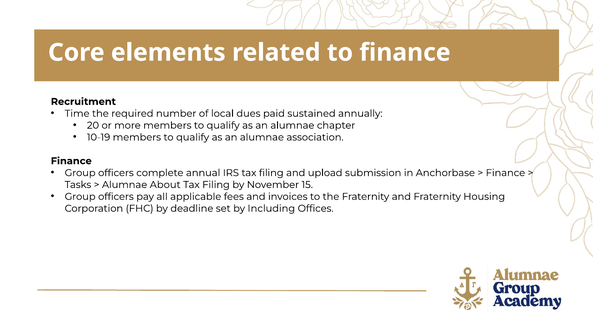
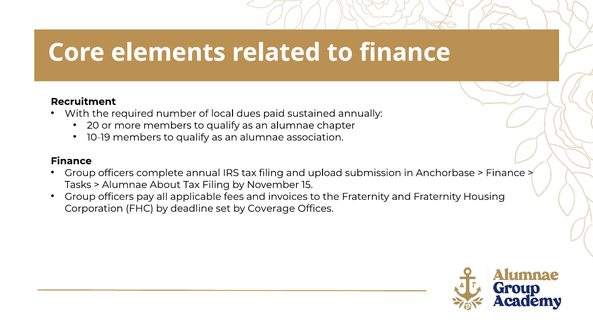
Time: Time -> With (77, 113)
Including: Including -> Coverage (271, 208)
